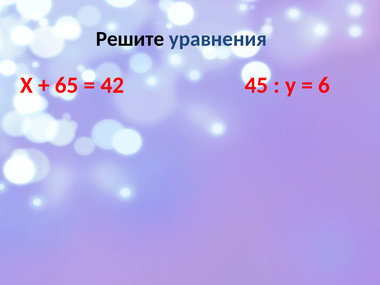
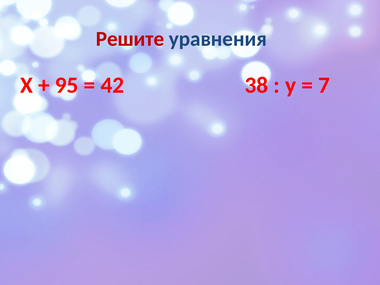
Решите colour: black -> red (130, 39)
65: 65 -> 95 (67, 85)
45: 45 -> 38 (256, 85)
6: 6 -> 7 (324, 85)
